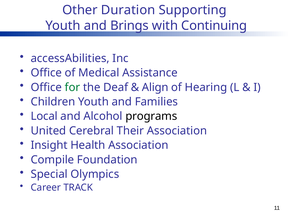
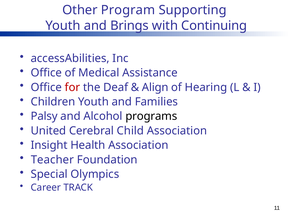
Duration: Duration -> Program (128, 10)
for colour: green -> red (72, 87)
Local: Local -> Palsy (44, 116)
Their: Their -> Child (130, 130)
Compile: Compile -> Teacher (52, 159)
